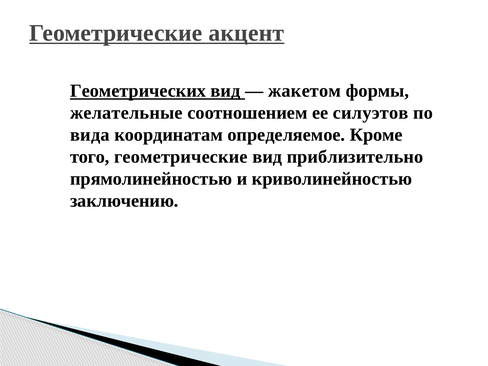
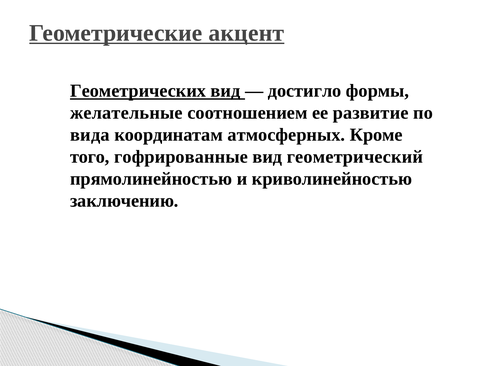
жакетом: жакетом -> достигло (305, 91)
силуэтов: силуэтов -> развитие (371, 113)
определяемое: определяемое -> атмосферных (286, 135)
того геометрические: геометрические -> гофрированные (181, 157)
приблизительно: приблизительно -> геометрический (355, 157)
